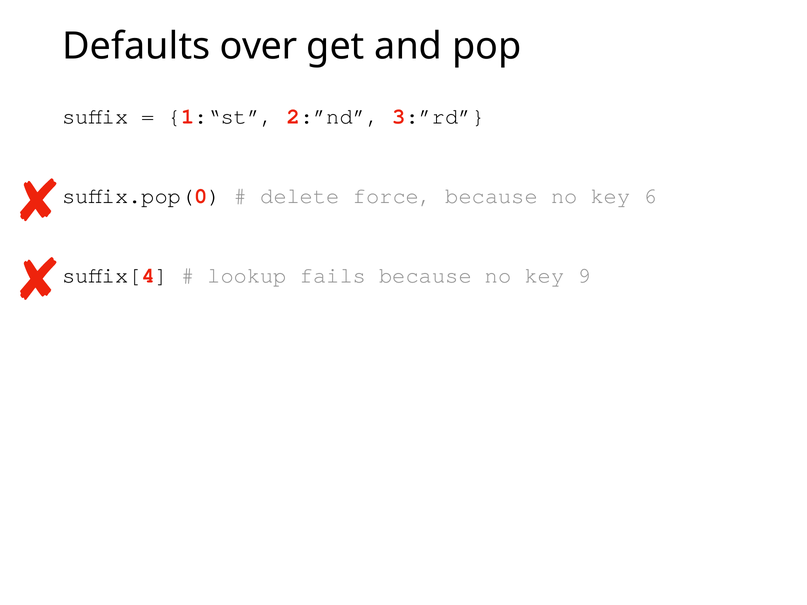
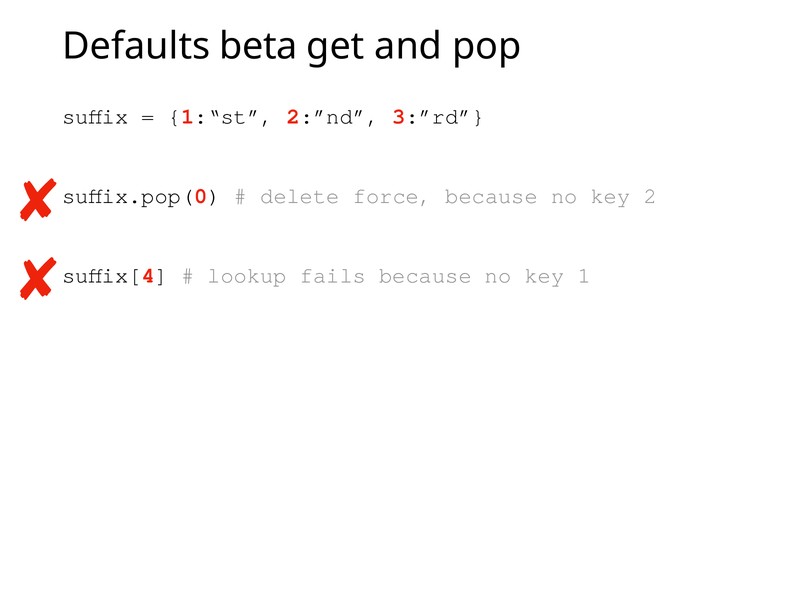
over: over -> beta (259, 46)
6: 6 -> 2 (650, 196)
9: 9 -> 1 (584, 275)
